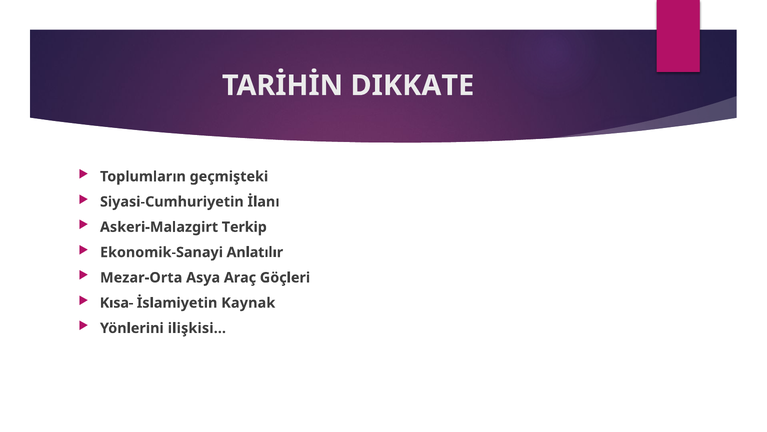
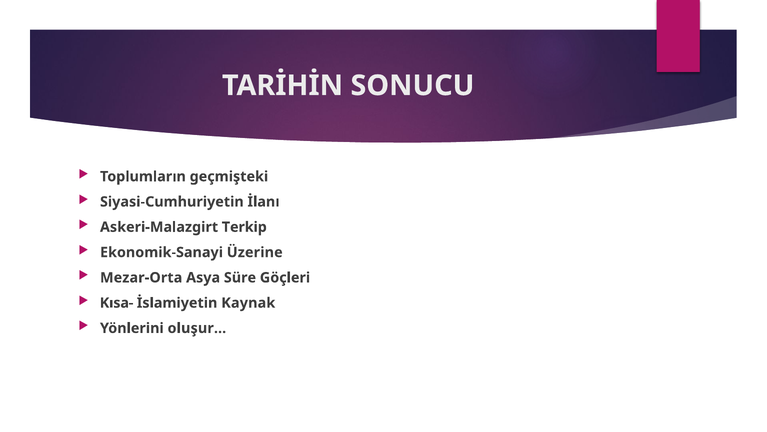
DIKKATE: DIKKATE -> SONUCU (412, 85)
Anlatılır: Anlatılır -> Üzerine (255, 252)
Araç: Araç -> Süre (240, 277)
ilişkisi…: ilişkisi… -> oluşur… (197, 328)
